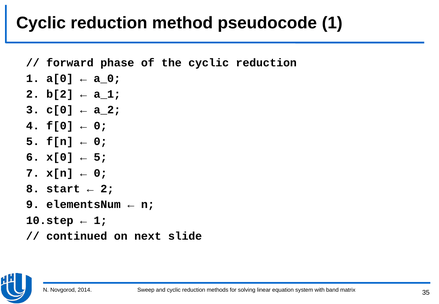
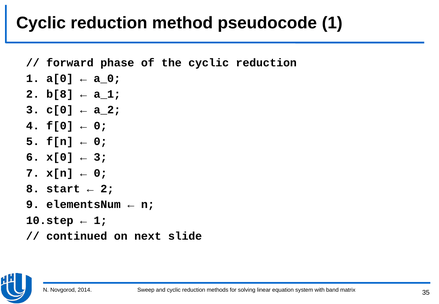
b[2: b[2 -> b[8 (60, 94)
5: 5 -> 3 (100, 157)
